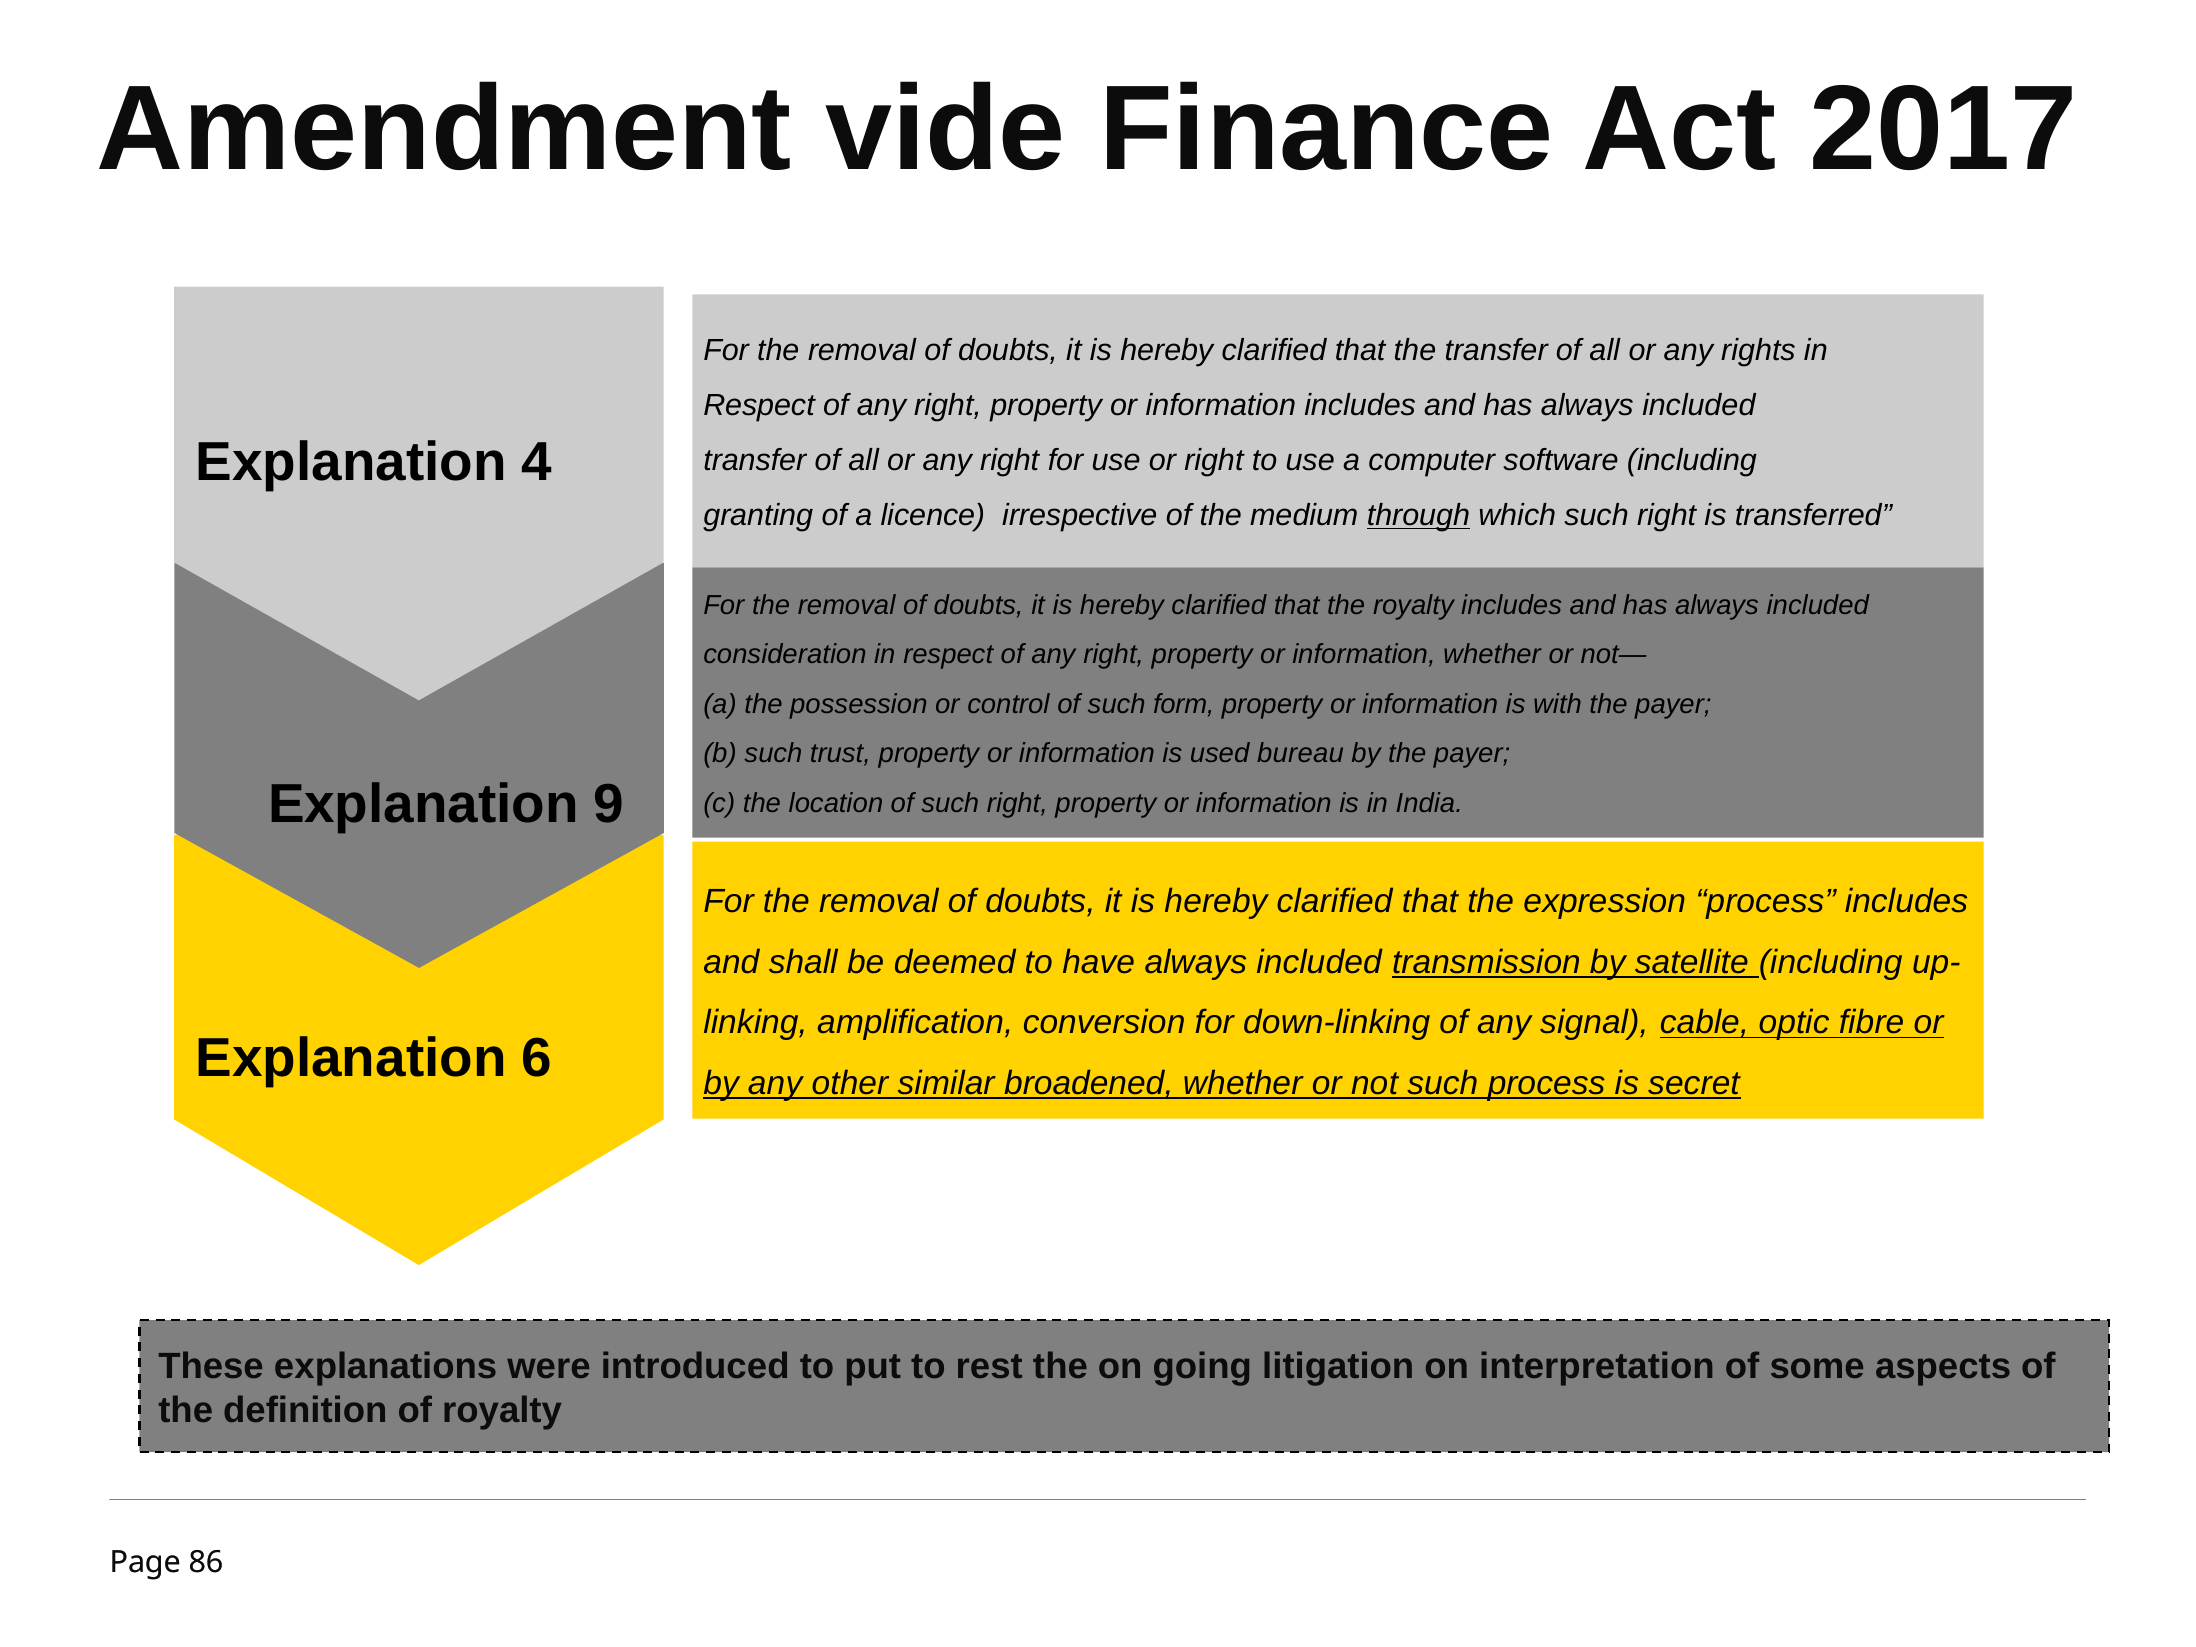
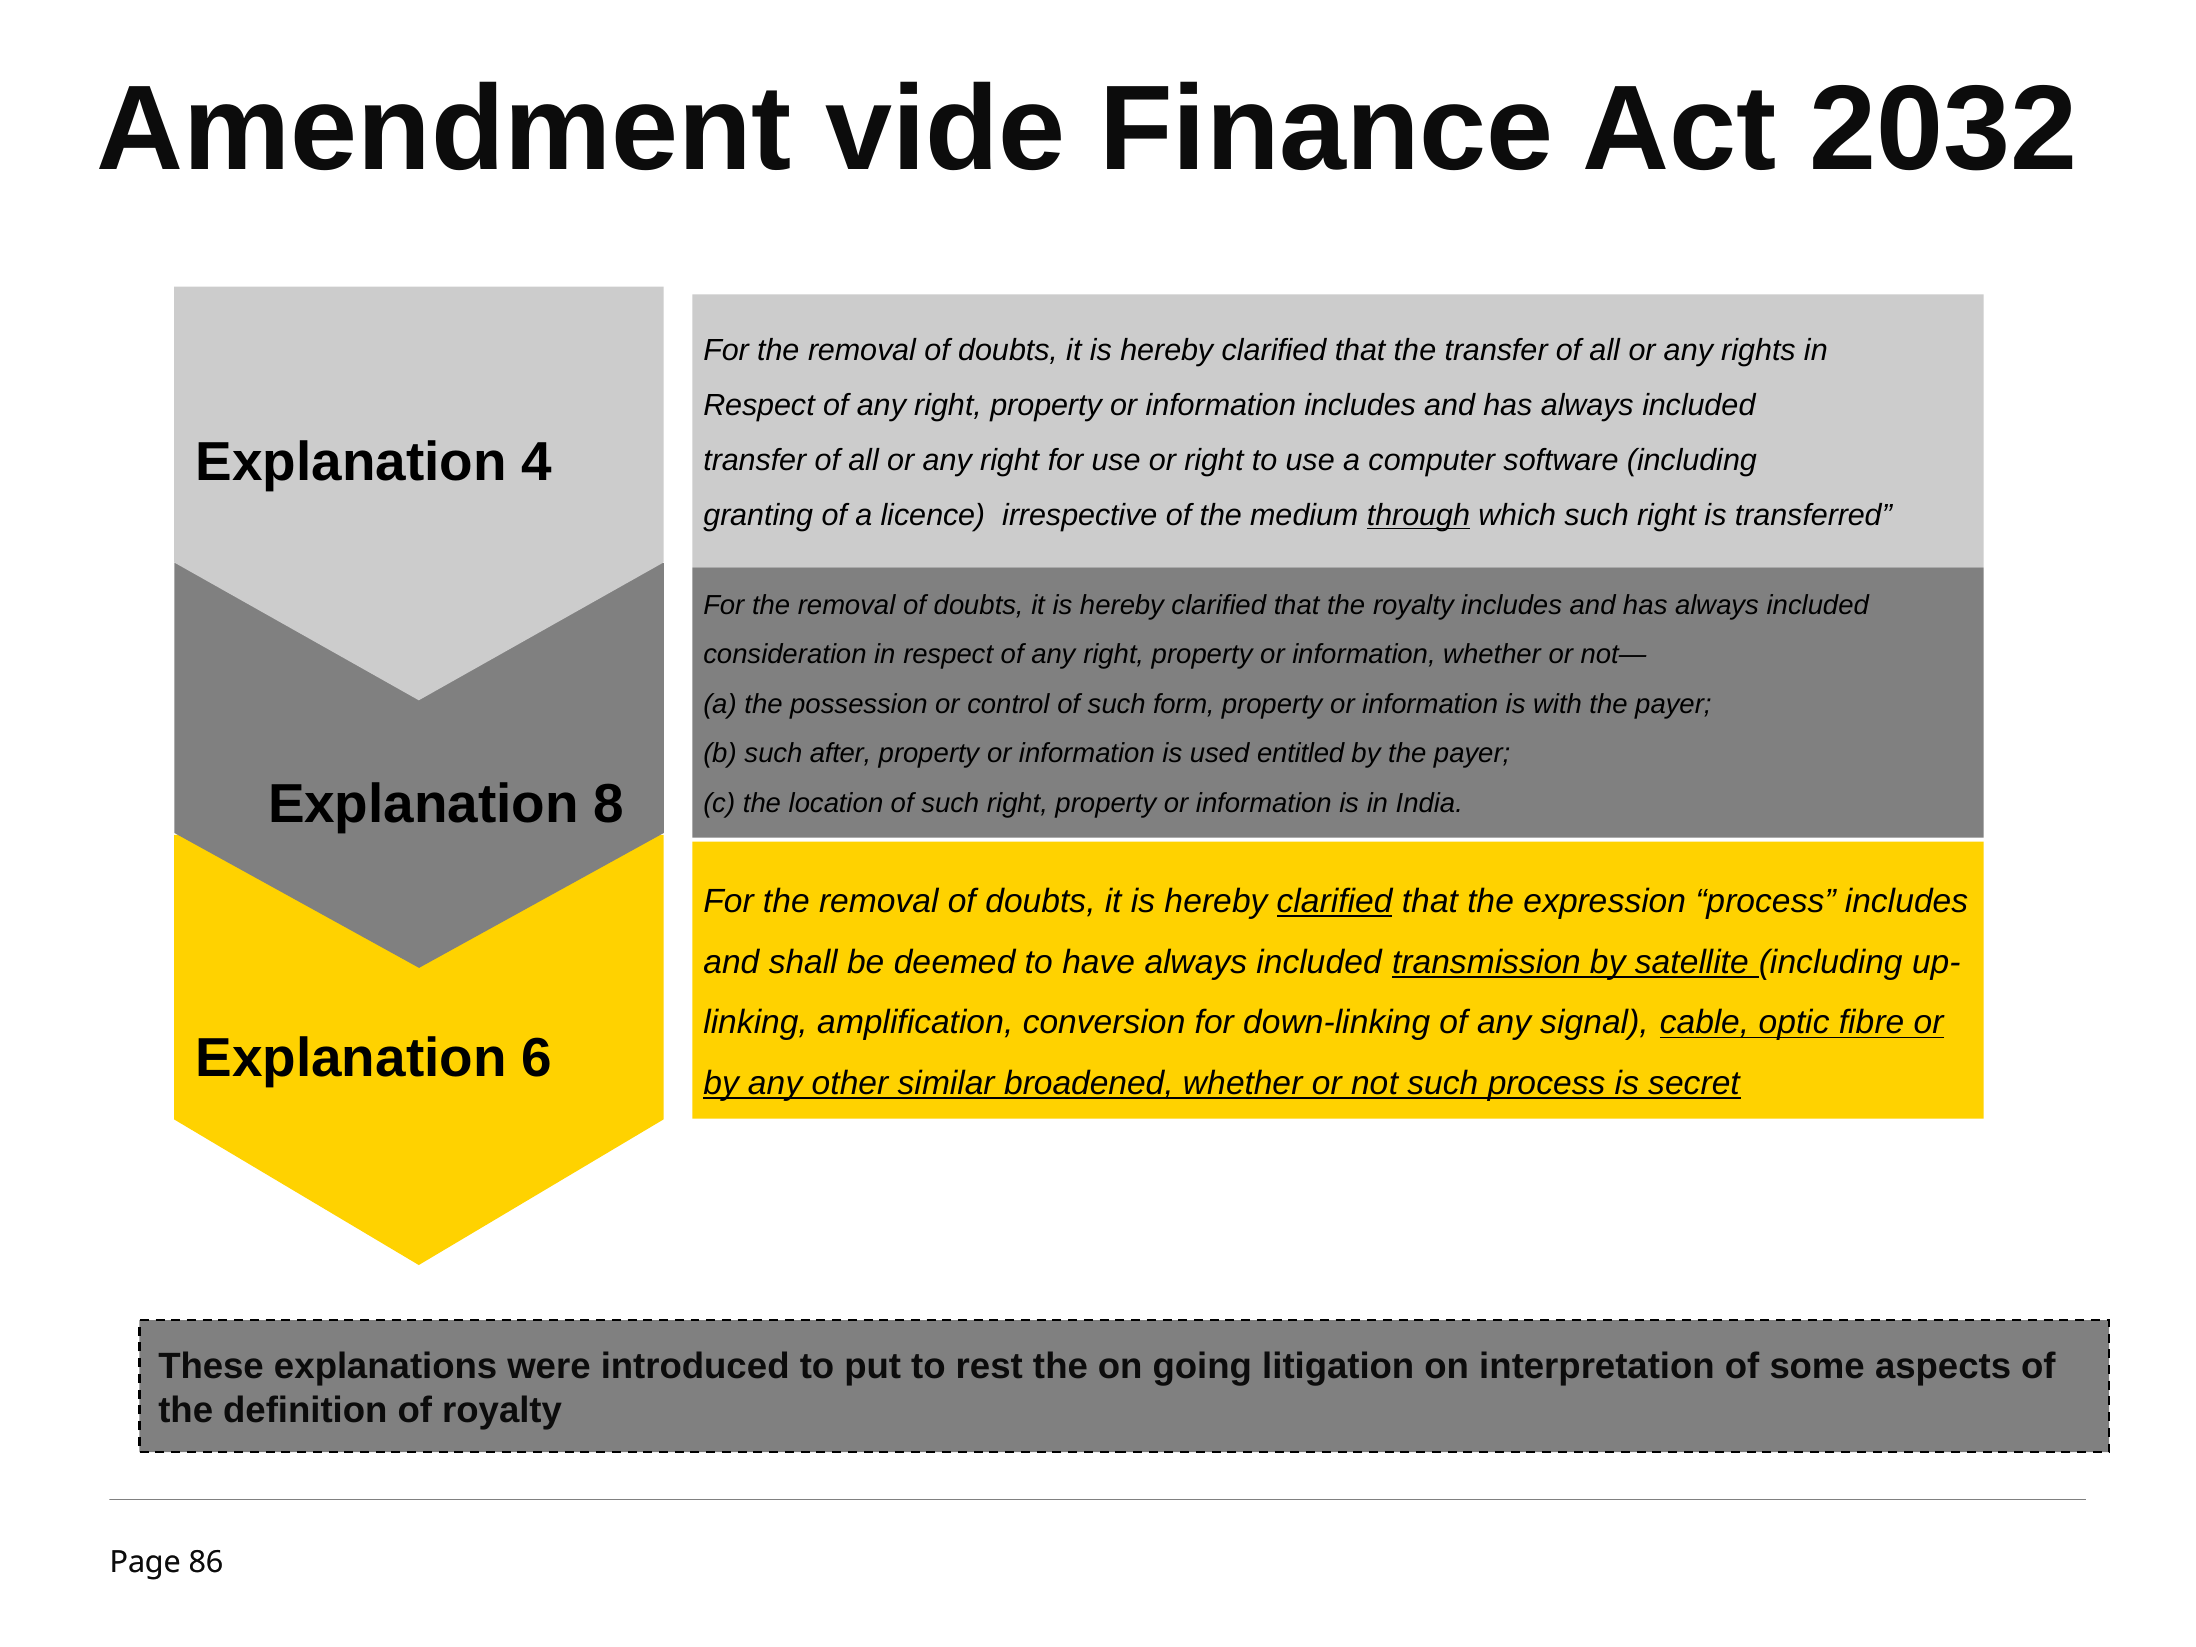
2017: 2017 -> 2032 (1944, 130)
trust: trust -> after (841, 754)
bureau: bureau -> entitled (1301, 754)
9: 9 -> 8 (609, 805)
clarified underline: none -> present (1335, 902)
